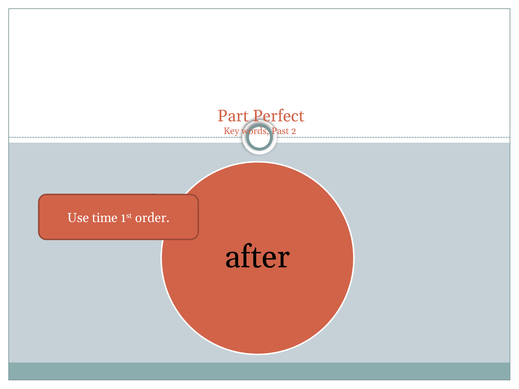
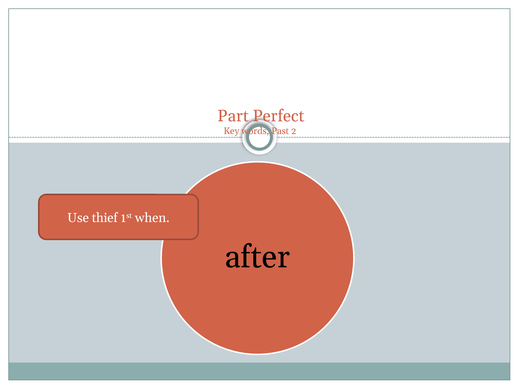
time: time -> thief (105, 218)
order: order -> when (152, 218)
